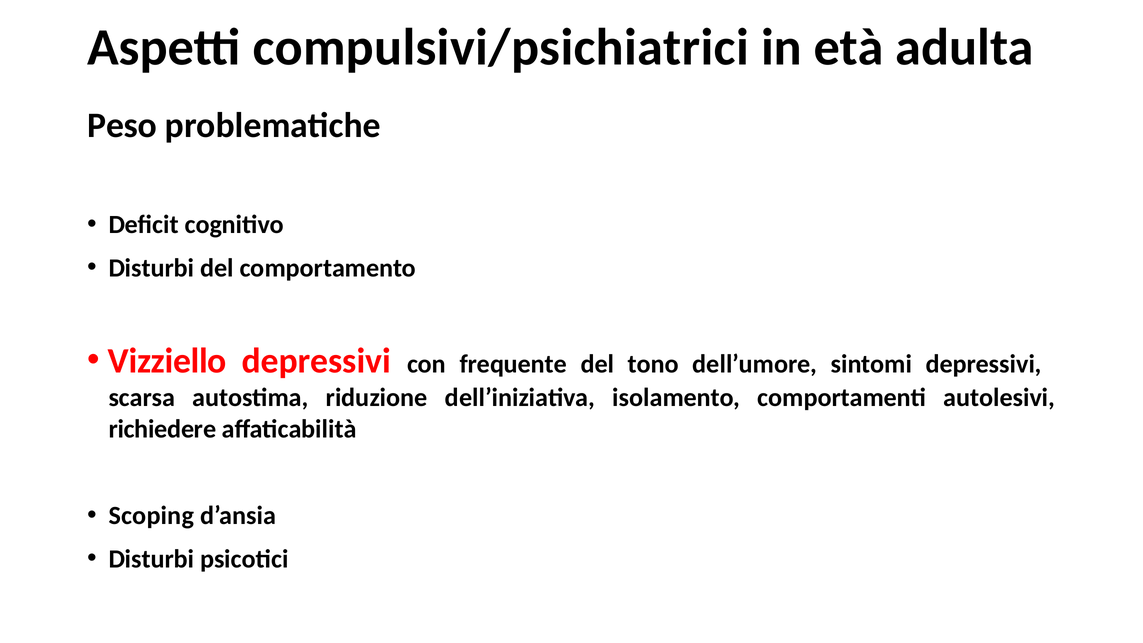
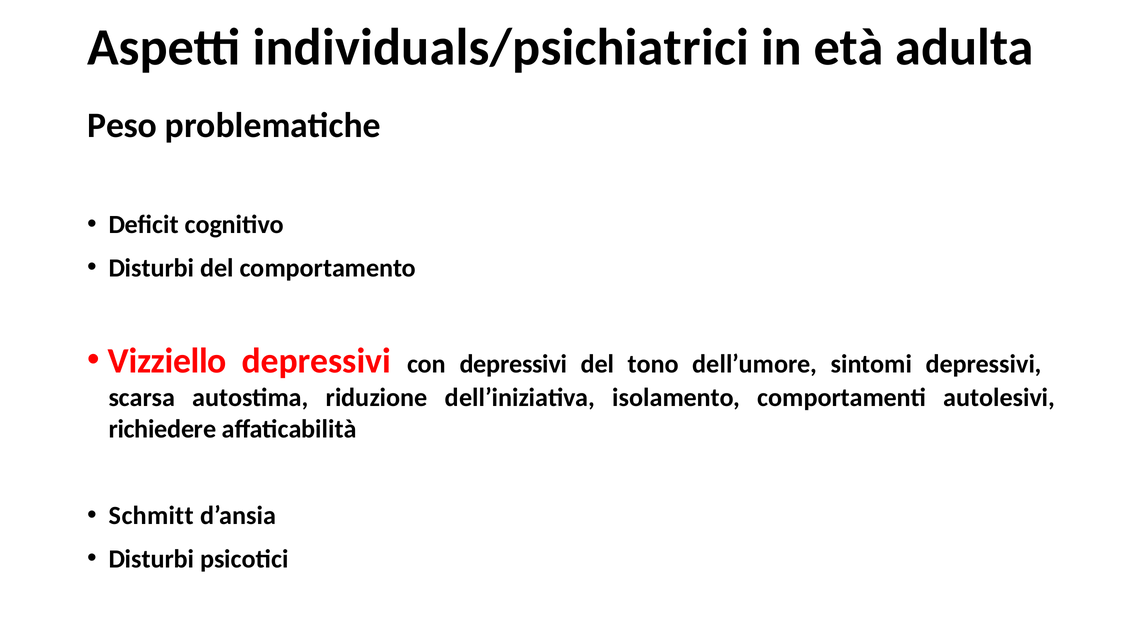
compulsivi/psichiatrici: compulsivi/psichiatrici -> individuals/psichiatrici (501, 47)
con frequente: frequente -> depressivi (513, 364)
Scoping: Scoping -> Schmitt (151, 516)
